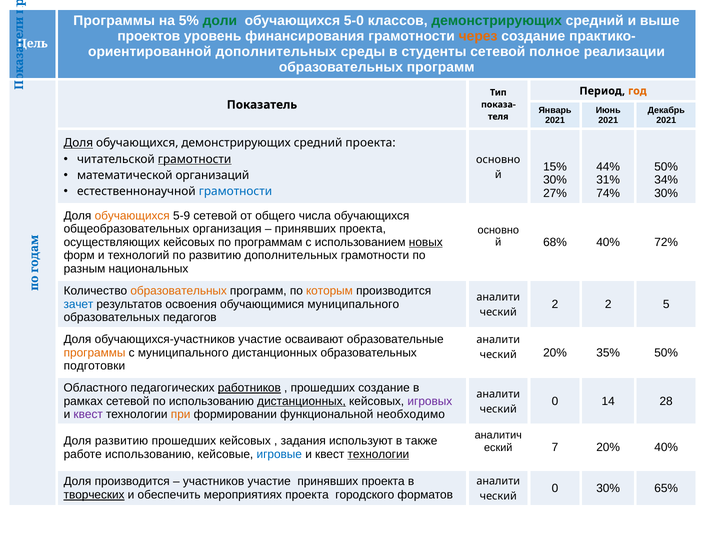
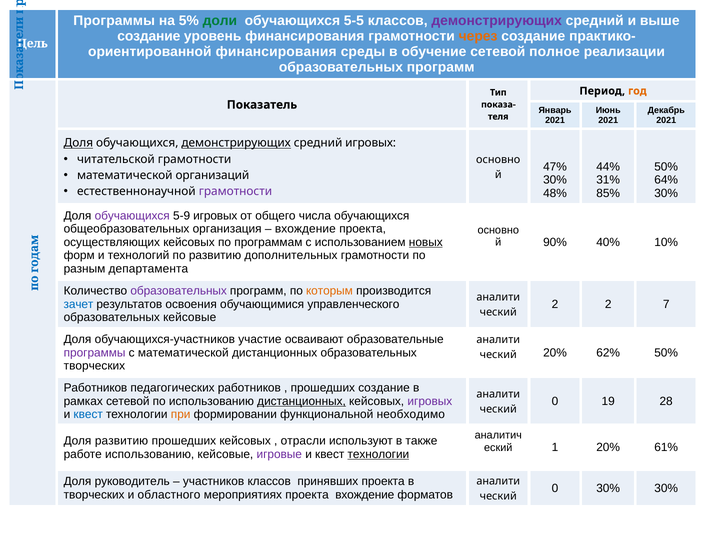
5-0: 5-0 -> 5-5 (354, 21)
демонстрирующих colour: green -> purple (497, 21)
проектов: проектов -> создание (149, 36)
дополнительных: дополнительных -> финансирования (276, 52)
студенты: студенты -> обучение (434, 52)
демонстрирующих underline: none -> present (236, 143)
средний проекта: проекта -> игровых (371, 143)
грамотности underline: present -> none (195, 159)
15%: 15% -> 47% (555, 167)
34%: 34% -> 64% (666, 180)
грамотности colour: blue -> purple (235, 191)
27%: 27% -> 48% (555, 193)
74%: 74% -> 85% (608, 193)
обучающихся colour: orange -> purple (132, 216)
5-9 сетевой: сетевой -> игровых (215, 216)
принявших: принявших -> вхождение (305, 229)
68%: 68% -> 90% (555, 242)
72%: 72% -> 10% (666, 242)
национальных: национальных -> департамента (148, 269)
образовательных colour: orange -> purple (179, 291)
обучающимися муниципального: муниципального -> управленческого (353, 304)
5: 5 -> 7 (666, 304)
образовательных педагогов: педагогов -> кейсовые (190, 318)
программы colour: orange -> purple (95, 353)
с муниципального: муниципального -> математической (183, 353)
35%: 35% -> 62% (608, 353)
подготовки: подготовки -> творческих (94, 366)
Областного: Областного -> Работников (95, 388)
работников underline: present -> none (249, 388)
14: 14 -> 19 (608, 401)
квест colour: purple -> blue (88, 415)
задания: задания -> отрасли (303, 441)
7: 7 -> 1 (555, 448)
20% 40%: 40% -> 61% (666, 448)
игровые colour: blue -> purple (279, 454)
Доля производится: производится -> руководитель (132, 482)
участников участие: участие -> классов (269, 482)
30% 65%: 65% -> 30% (666, 488)
творческих underline: present -> none (94, 495)
обеспечить: обеспечить -> областного (169, 495)
проекта городского: городского -> вхождение (365, 495)
